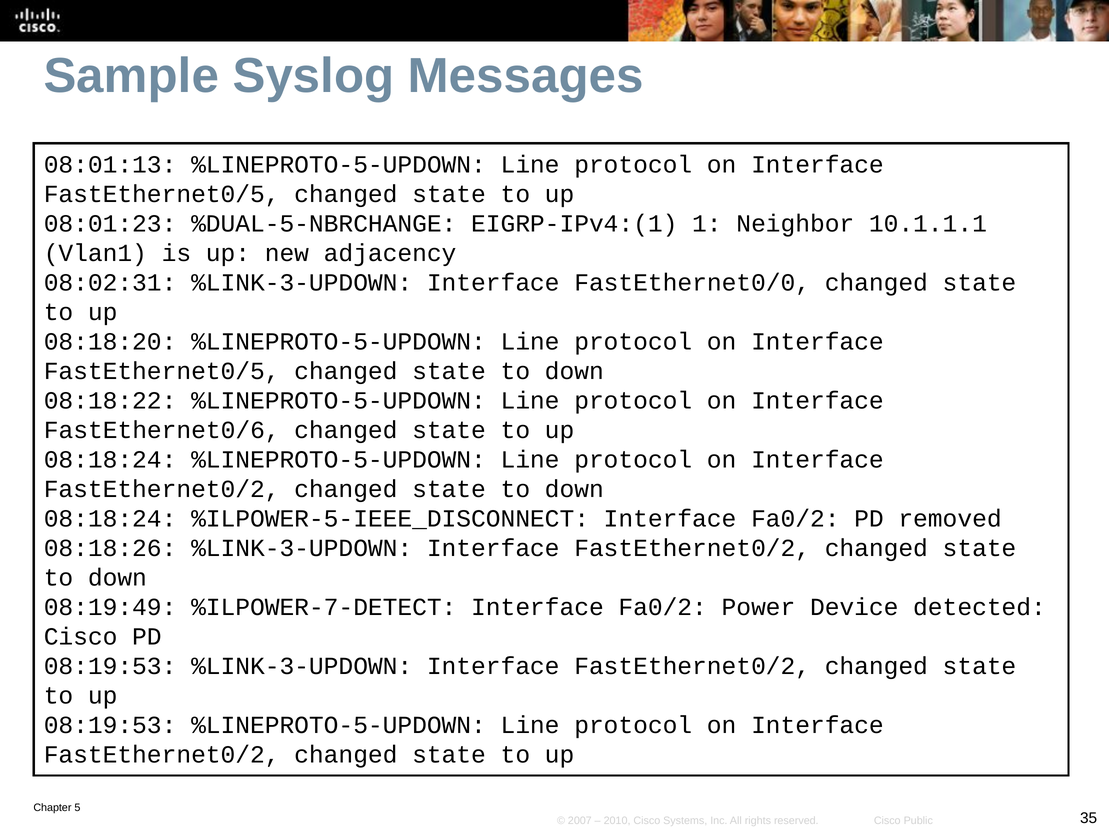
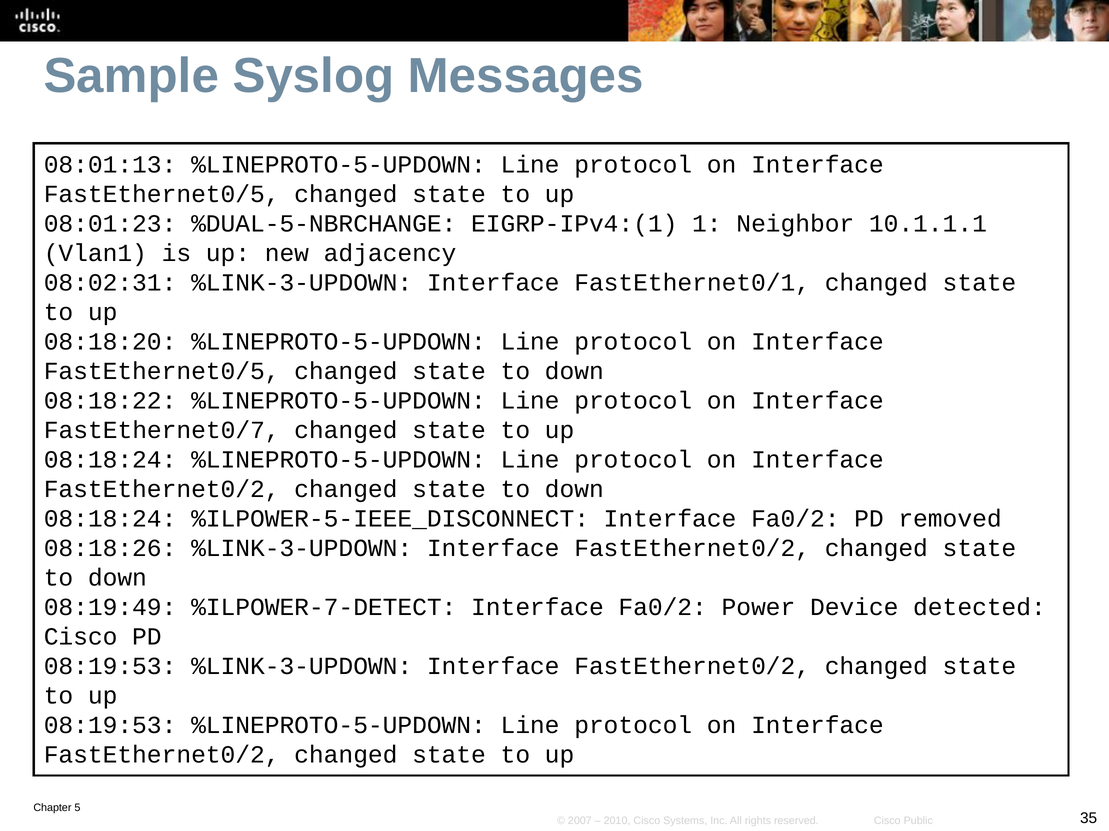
FastEthernet0/0: FastEthernet0/0 -> FastEthernet0/1 (692, 283)
FastEthernet0/6: FastEthernet0/6 -> FastEthernet0/7 (162, 431)
